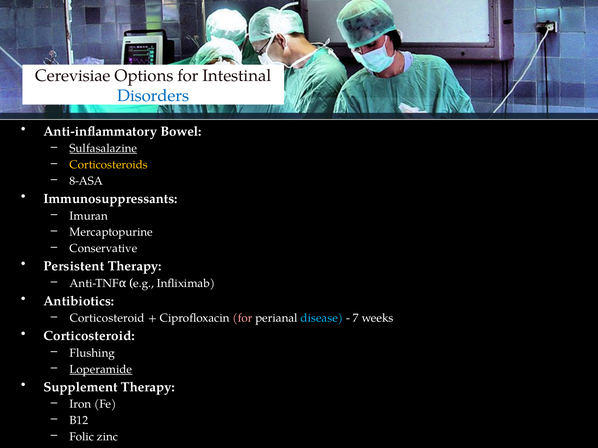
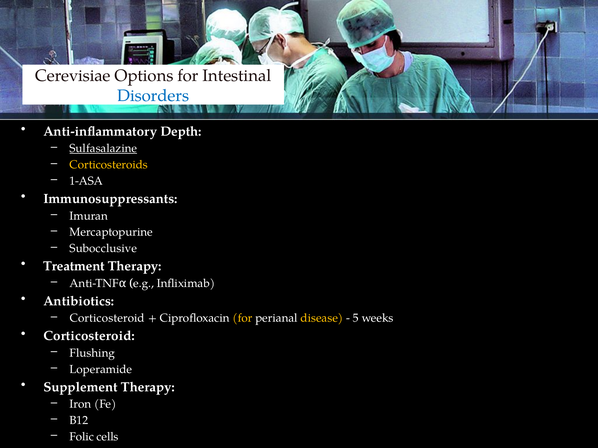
Bowel: Bowel -> Depth (181, 131)
8-ASA: 8-ASA -> 1-ASA (86, 181)
Conservative: Conservative -> Subocclusive (103, 249)
Persistent: Persistent -> Treatment (74, 266)
for colour: pink -> yellow (242, 318)
disease colour: light blue -> yellow (322, 318)
7: 7 -> 5 (356, 318)
Loperamide underline: present -> none (101, 370)
zinc: zinc -> cells (108, 437)
